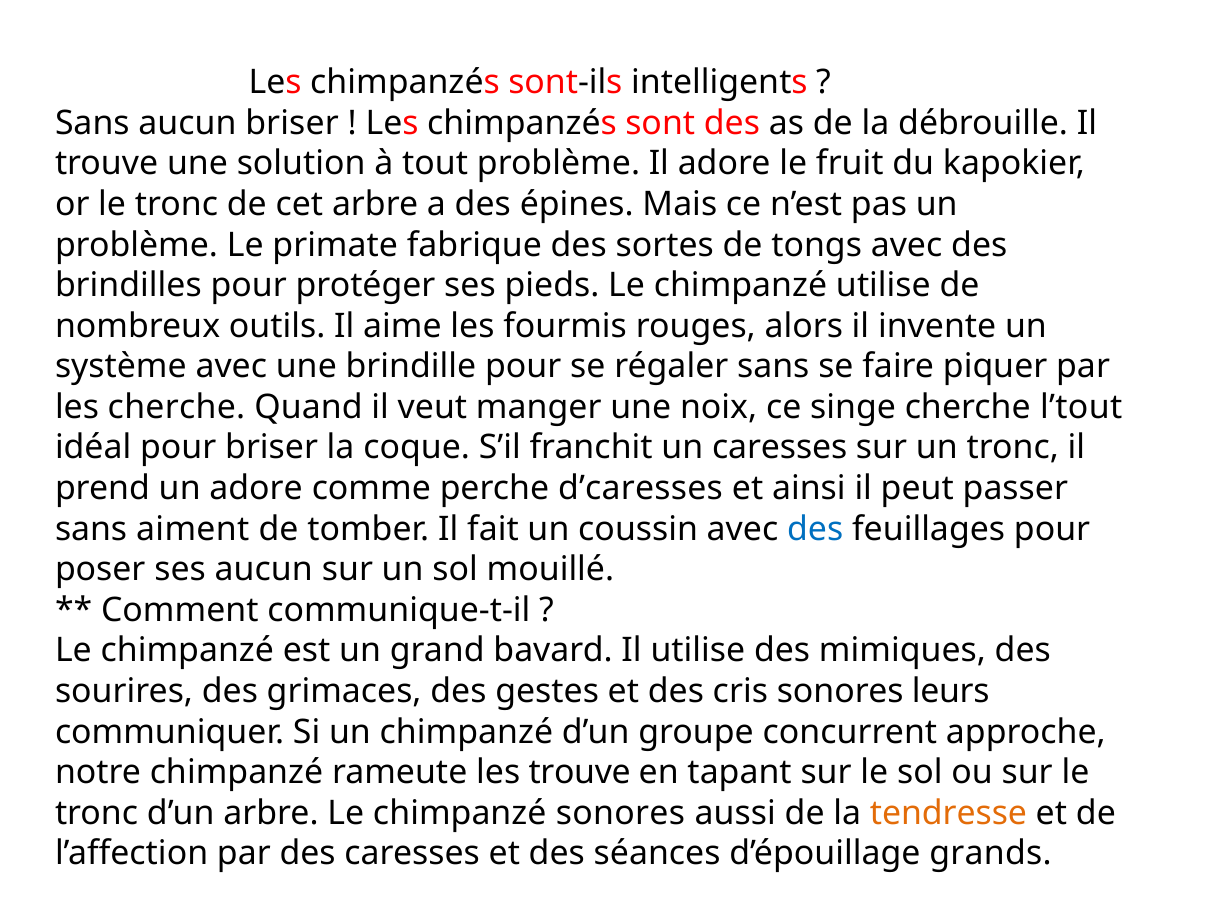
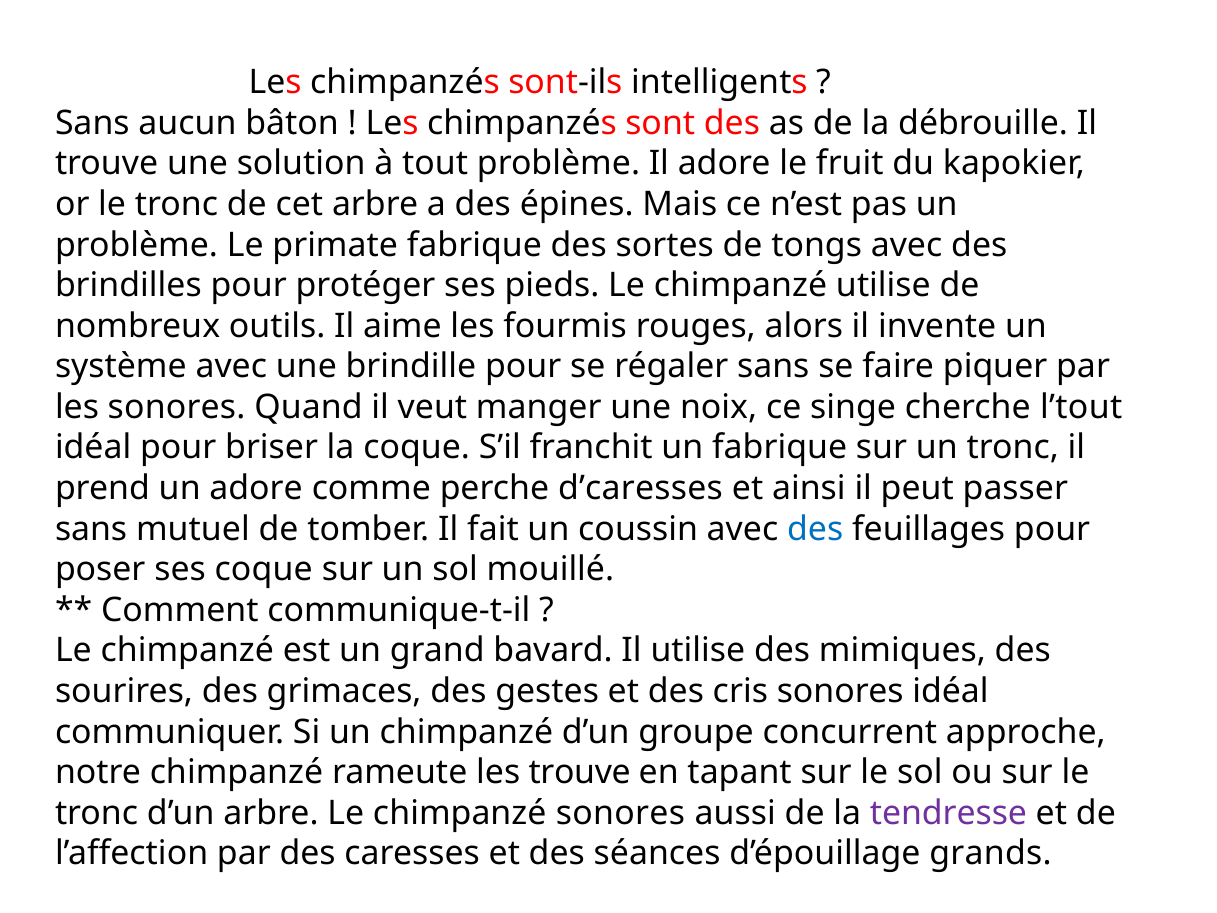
aucun briser: briser -> bâton (292, 123)
les cherche: cherche -> sonores (177, 407)
un caresses: caresses -> fabrique (780, 448)
aiment: aiment -> mutuel (193, 529)
ses aucun: aucun -> coque (264, 569)
sonores leurs: leurs -> idéal (951, 691)
tendresse colour: orange -> purple (948, 813)
